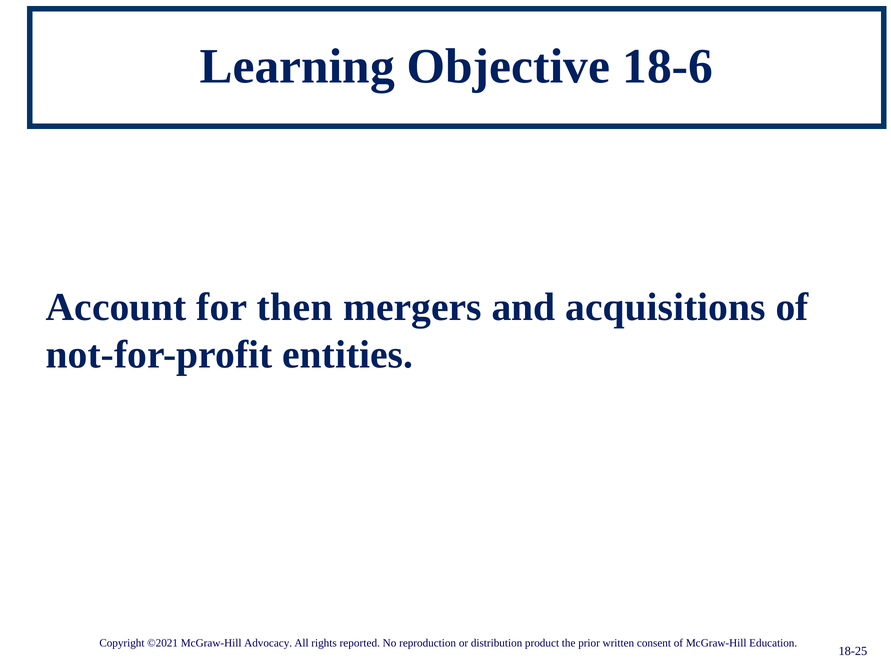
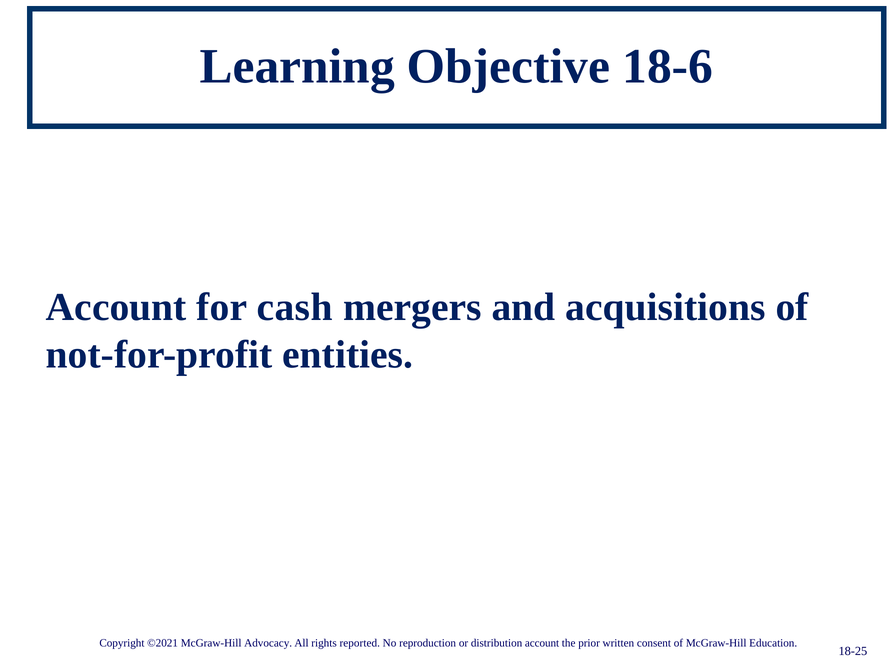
then: then -> cash (295, 307)
distribution product: product -> account (542, 643)
